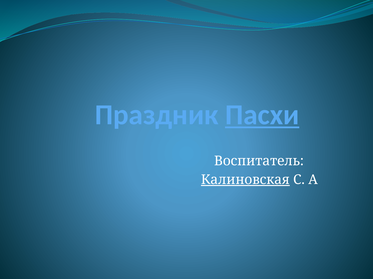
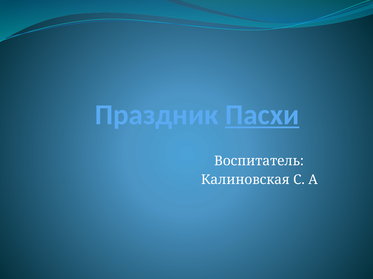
Калиновская underline: present -> none (245, 180)
